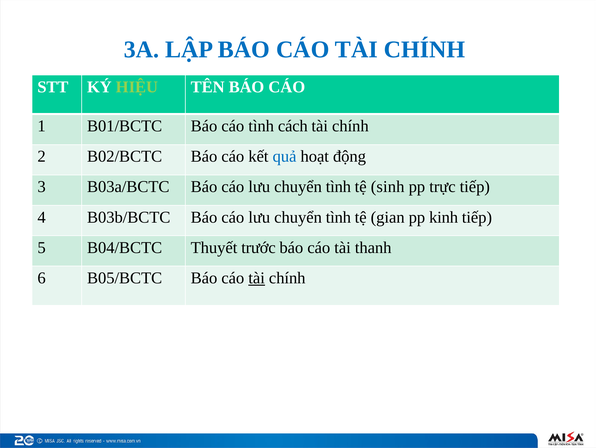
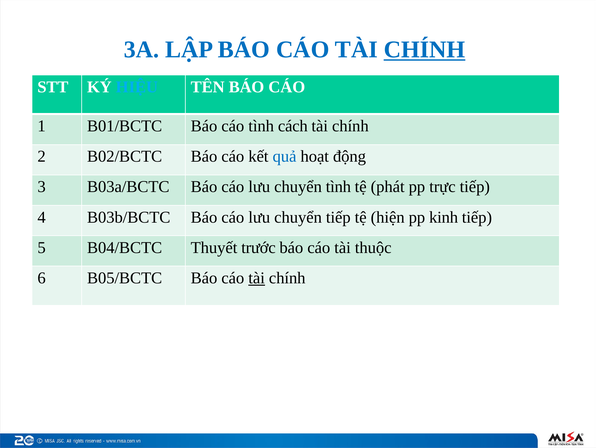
CHÍNH underline: none -> present (424, 49)
HIỆU colour: light green -> light blue (137, 87)
sinh: sinh -> phát (388, 187)
tình: tình -> tiếp (338, 217)
gian: gian -> hiện (388, 217)
thanh: thanh -> thuộc (373, 247)
